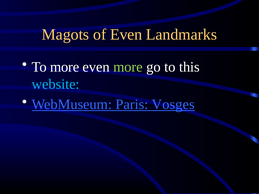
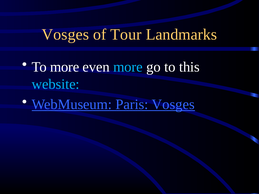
Magots: Magots -> Vosges (65, 35)
of Even: Even -> Tour (126, 35)
more colour: light green -> light blue (128, 67)
